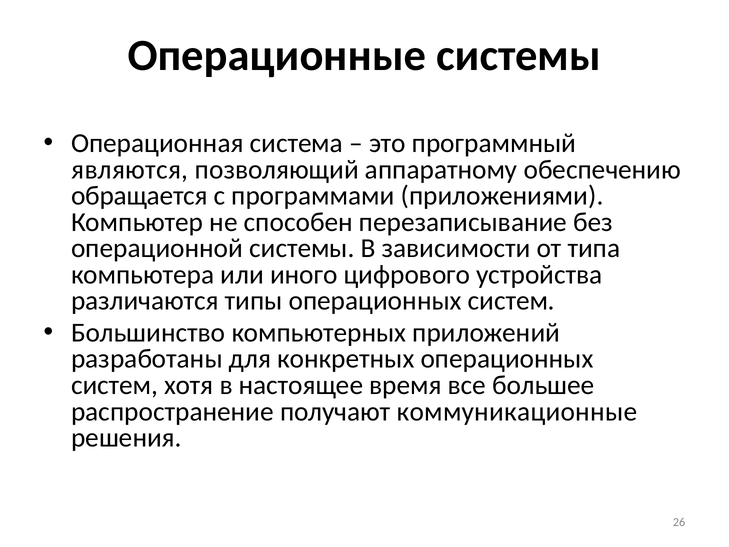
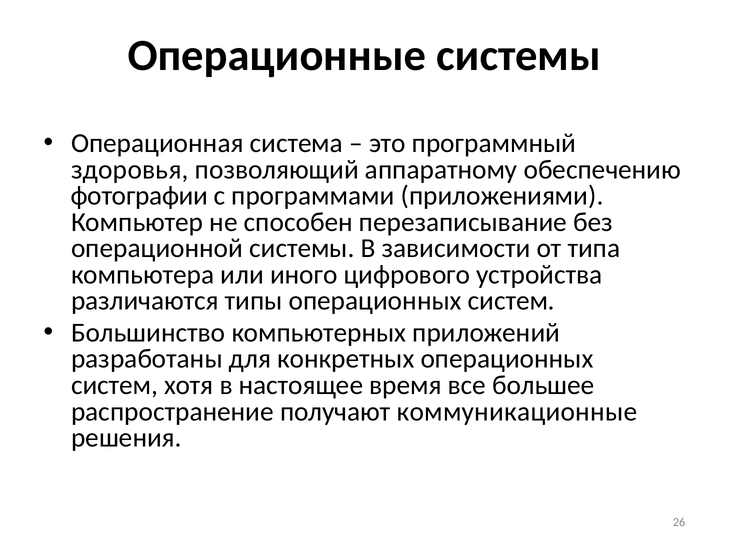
являются: являются -> здоровья (130, 169)
обращается: обращается -> фотографии (139, 196)
